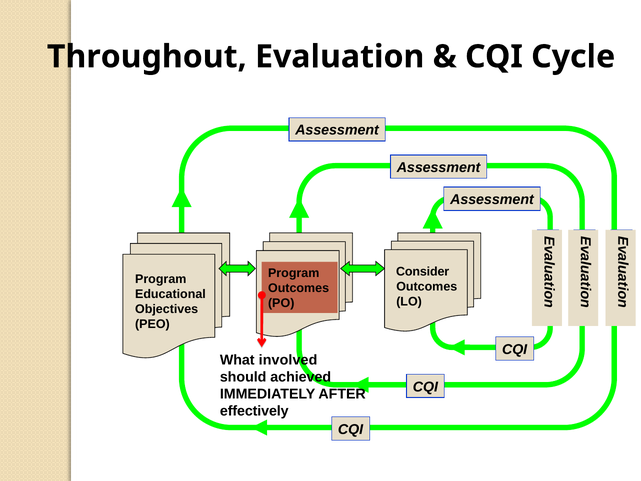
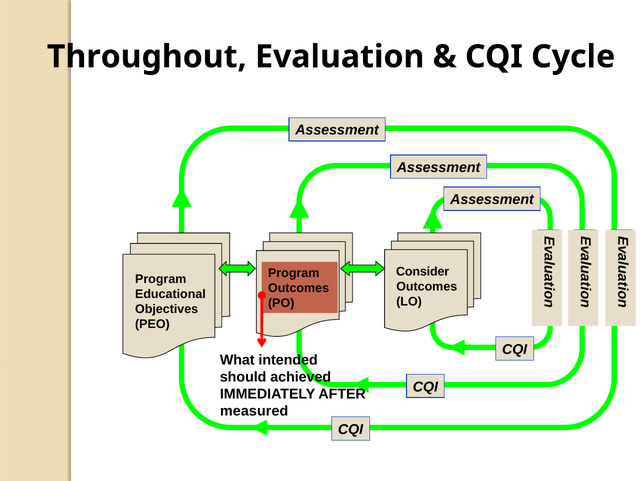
involved: involved -> intended (288, 360)
effectively: effectively -> measured (254, 411)
